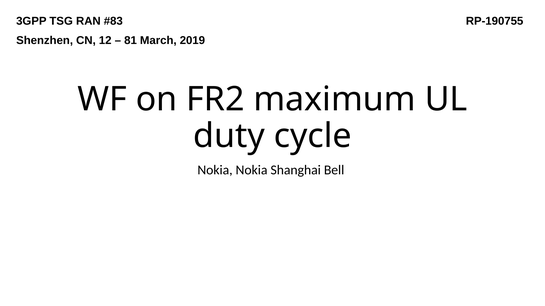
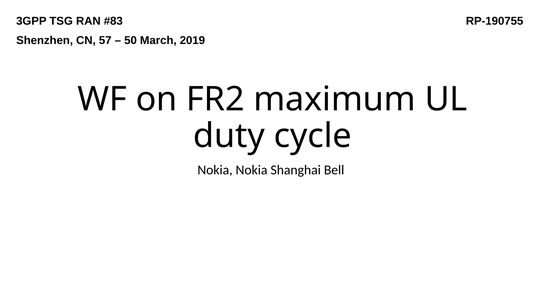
12: 12 -> 57 (105, 41)
81: 81 -> 50 (131, 41)
